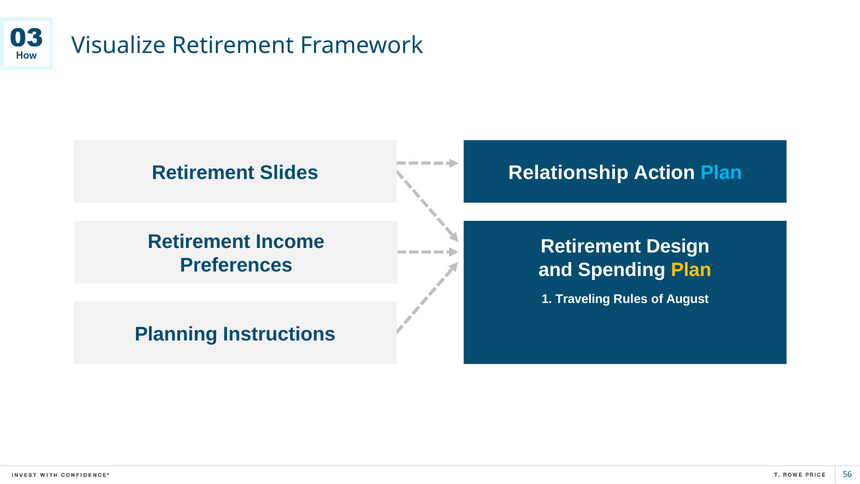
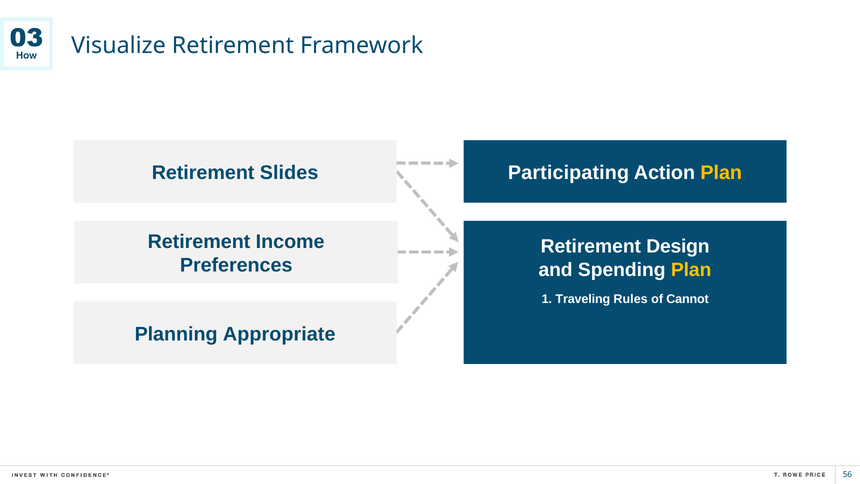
Relationship: Relationship -> Participating (569, 173)
Plan colour: light blue -> yellow (721, 173)
August: August -> Cannot (688, 299)
Instructions: Instructions -> Appropriate (279, 334)
